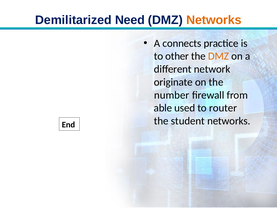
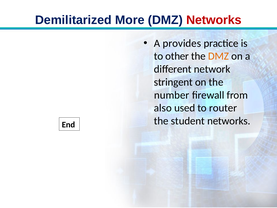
Need: Need -> More (130, 20)
Networks colour: orange -> red (214, 20)
connects: connects -> provides (182, 43)
originate: originate -> stringent (173, 82)
able: able -> also (163, 108)
